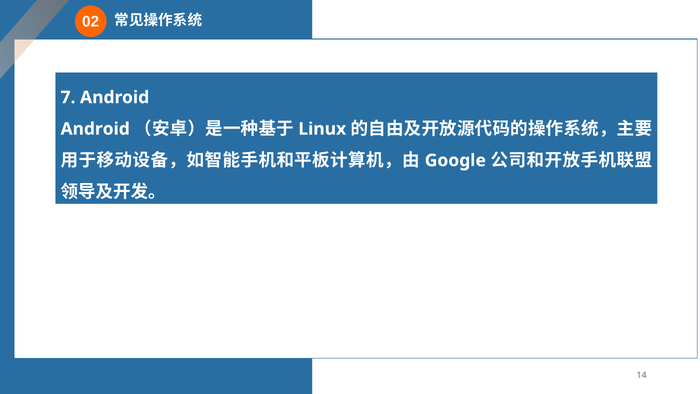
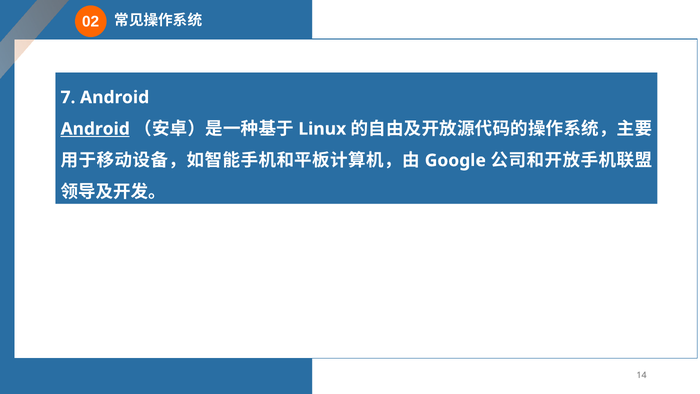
Android underline: none -> present (95, 129)
